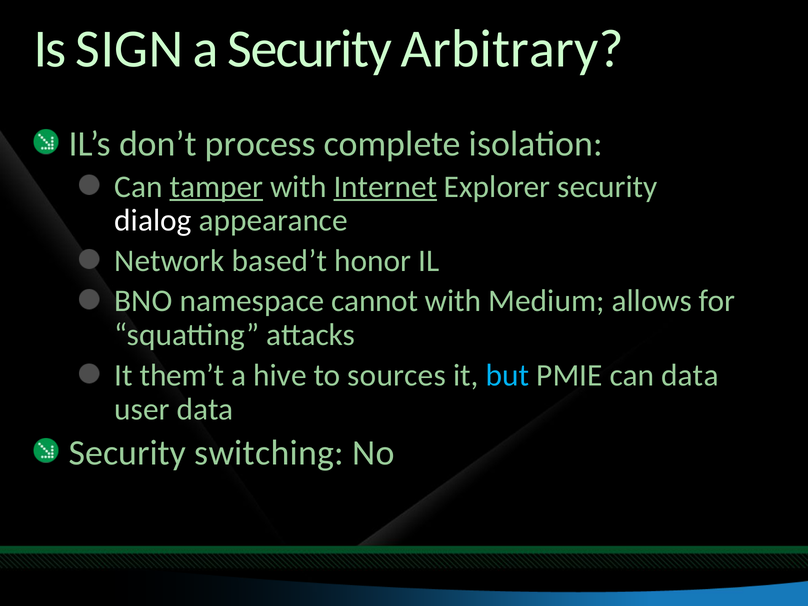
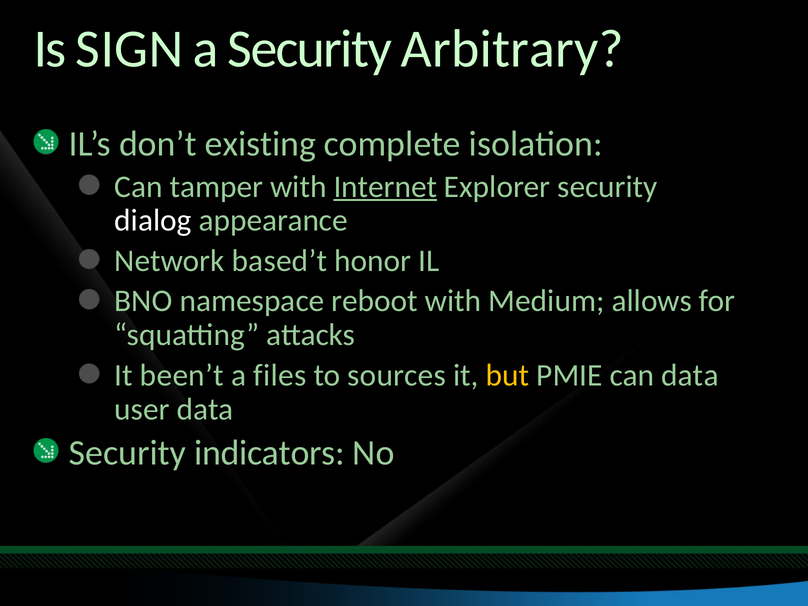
process: process -> existing (260, 144)
tamper underline: present -> none (216, 187)
cannot: cannot -> reboot (375, 301)
them’t: them’t -> been’t (182, 375)
hive: hive -> files (280, 375)
but colour: light blue -> yellow (508, 375)
switching: switching -> indicators (269, 453)
